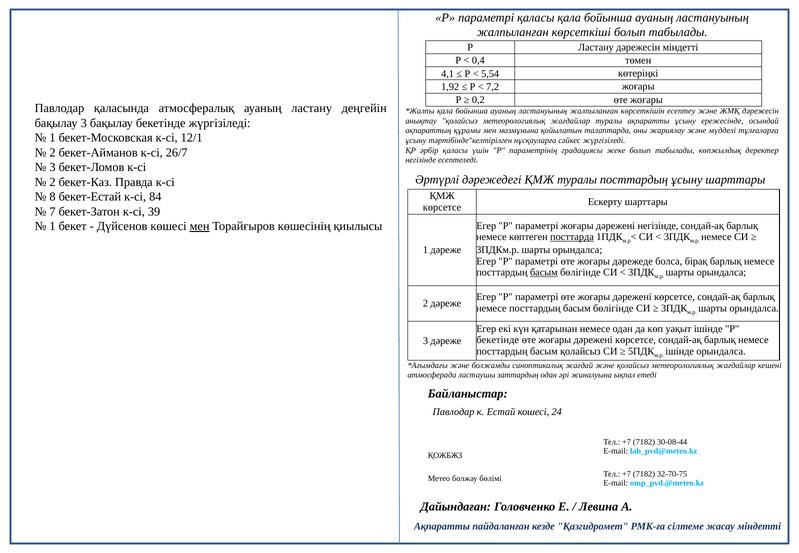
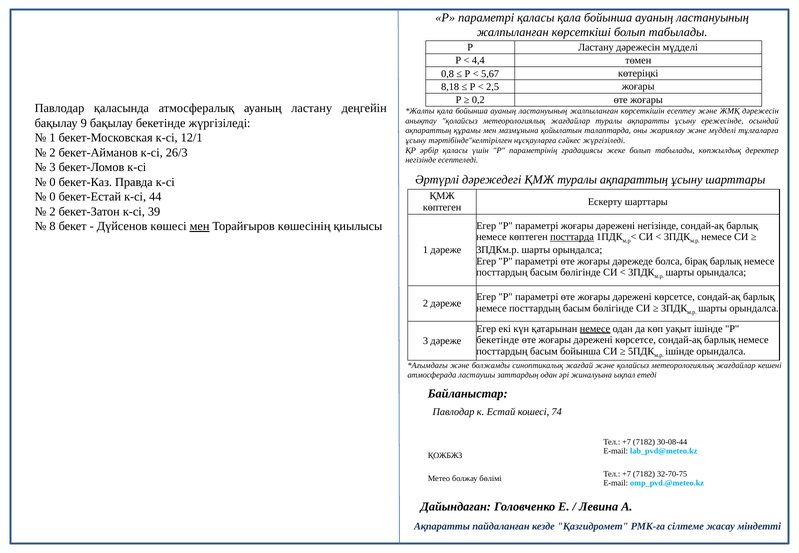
дәрежесін міндетті: міндетті -> мүдделі (680, 47)
0,4: 0,4 -> 4,4 (478, 61)
4,1: 4,1 -> 0,8 (448, 74)
5,54: 5,54 -> 5,67 (490, 74)
1,92: 1,92 -> 8,18 (450, 87)
7,2: 7,2 -> 2,5 (493, 87)
бақылау 3: 3 -> 9 (84, 123)
26/7: 26/7 -> 26/3 (177, 153)
туралы посттардың: посттардың -> ақпараттың (634, 180)
2: 2 -> 0 (52, 182)
8: 8 -> 0 (52, 197)
84: 84 -> 44 (155, 197)
көрсетсе: көрсетсе -> көптеген (442, 207)
7: 7 -> 2 (52, 212)
1: 1 -> 8 (52, 226)
басым underline: present -> none (544, 272)
немесе underline: none -> present (595, 329)
басым қолайсыз: қолайсыз -> бойынша (580, 351)
24: 24 -> 74 (557, 412)
